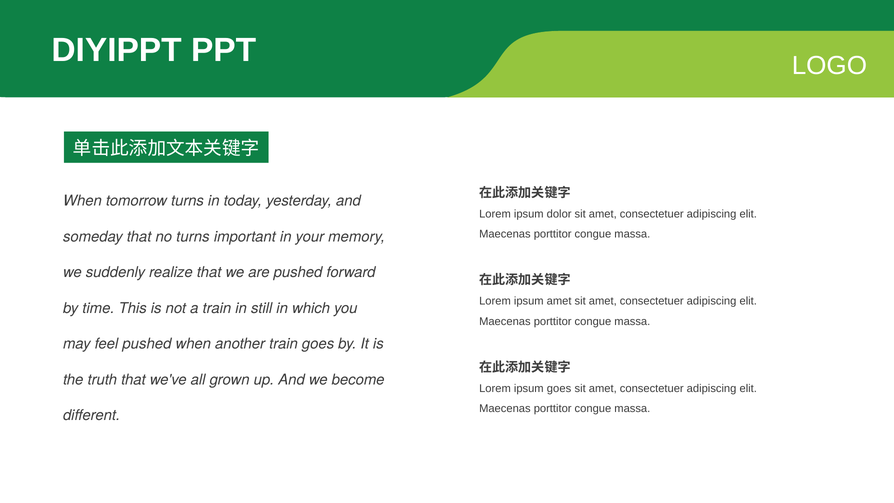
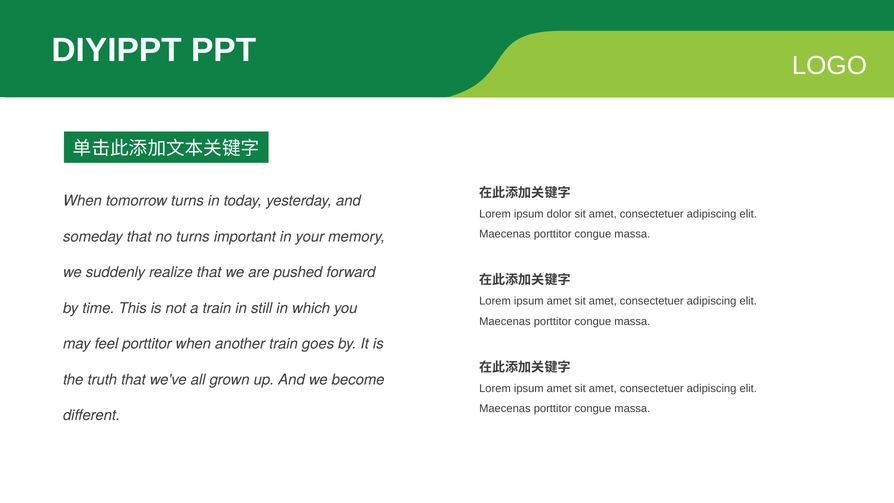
feel pushed: pushed -> porttitor (147, 344)
goes: goes -> amet (559, 388)
